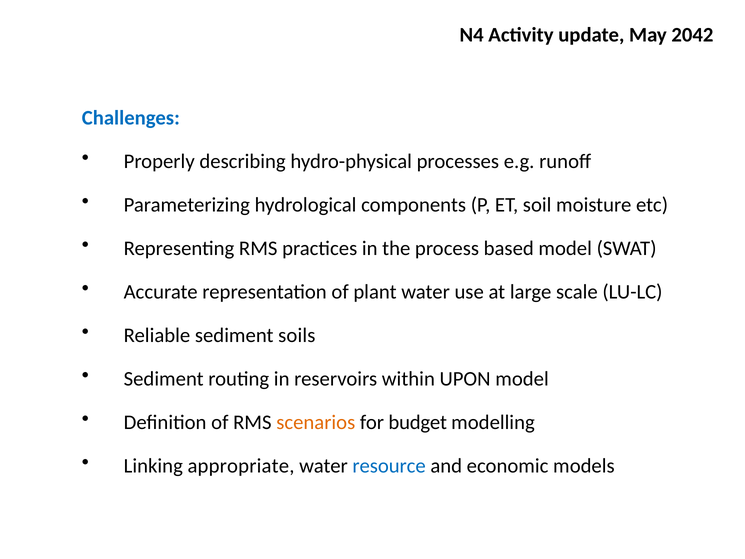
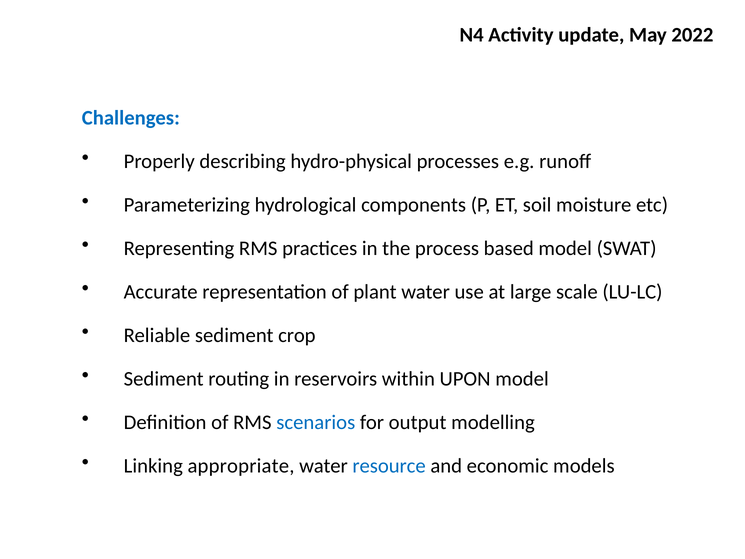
2042: 2042 -> 2022 (692, 35)
soils: soils -> crop (297, 335)
scenarios colour: orange -> blue (316, 422)
budget: budget -> output (418, 422)
